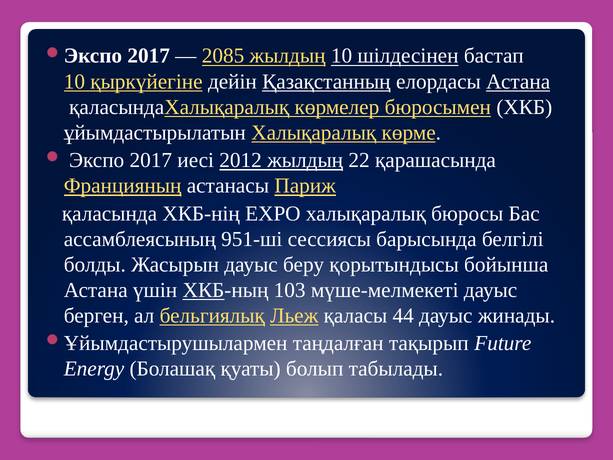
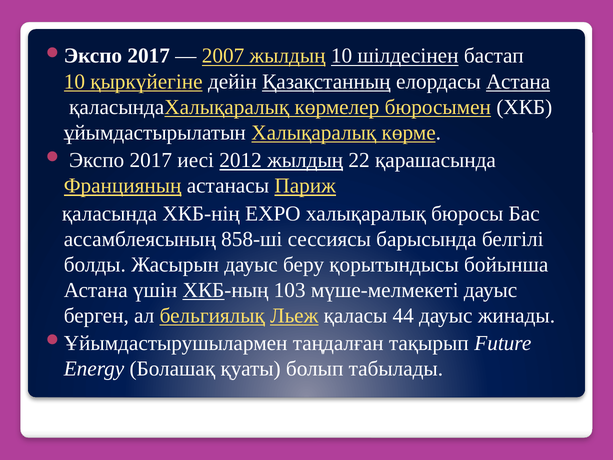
2085: 2085 -> 2007 (223, 56)
951-ші: 951-ші -> 858-ші (252, 239)
